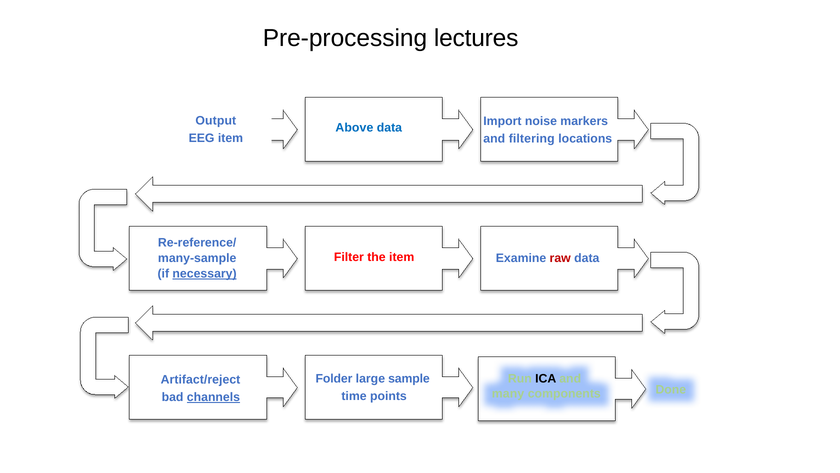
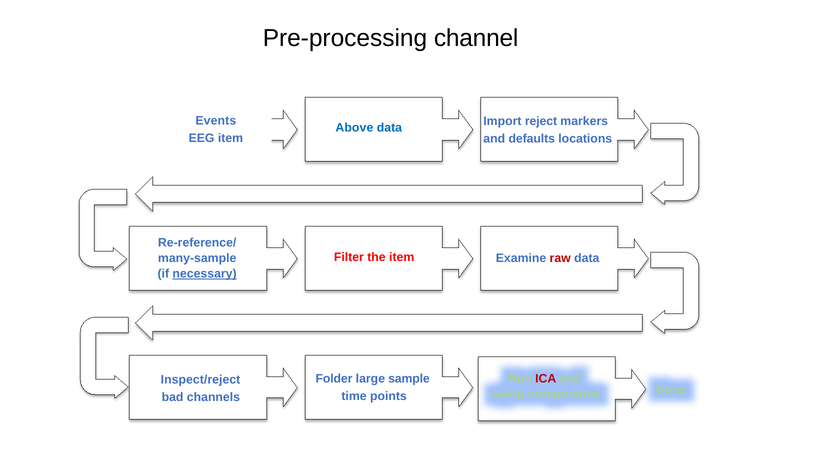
lectures: lectures -> channel (476, 38)
Output: Output -> Events (216, 120)
noise: noise -> reject (541, 121)
filtering: filtering -> defaults (532, 139)
ICA colour: black -> red (546, 378)
Artifact/reject: Artifact/reject -> Inspect/reject (201, 379)
many: many -> using (508, 393)
channels underline: present -> none (213, 397)
